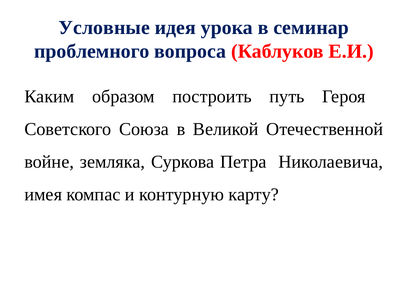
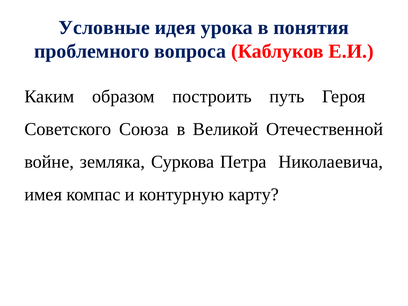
семинар: семинар -> понятия (311, 28)
